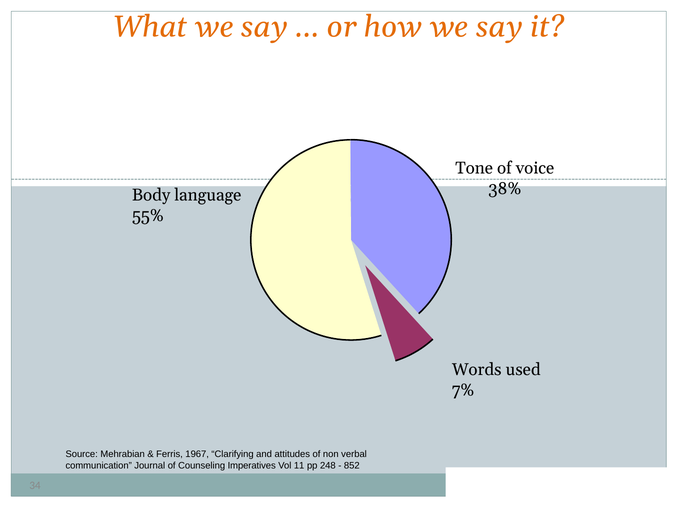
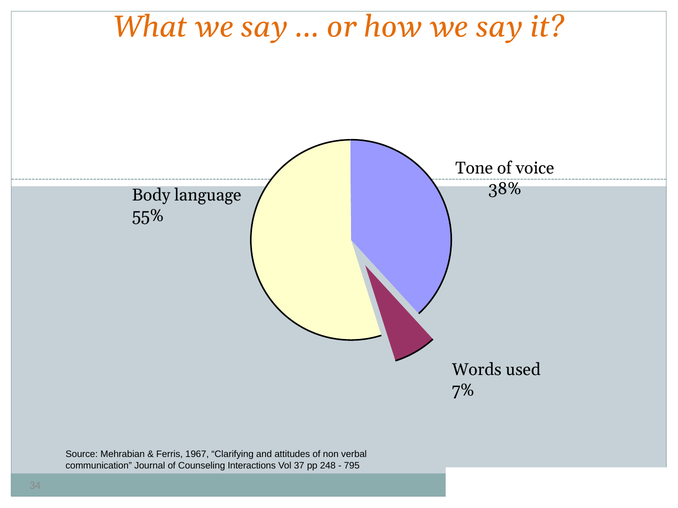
Imperatives: Imperatives -> Interactions (252, 466)
11: 11 -> 37 (299, 466)
852: 852 -> 795 (352, 466)
